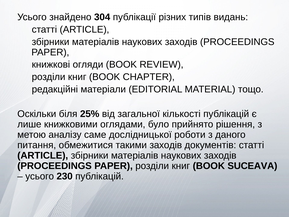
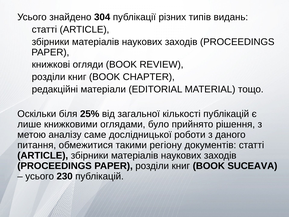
такими заходів: заходів -> регіону (166, 145)
